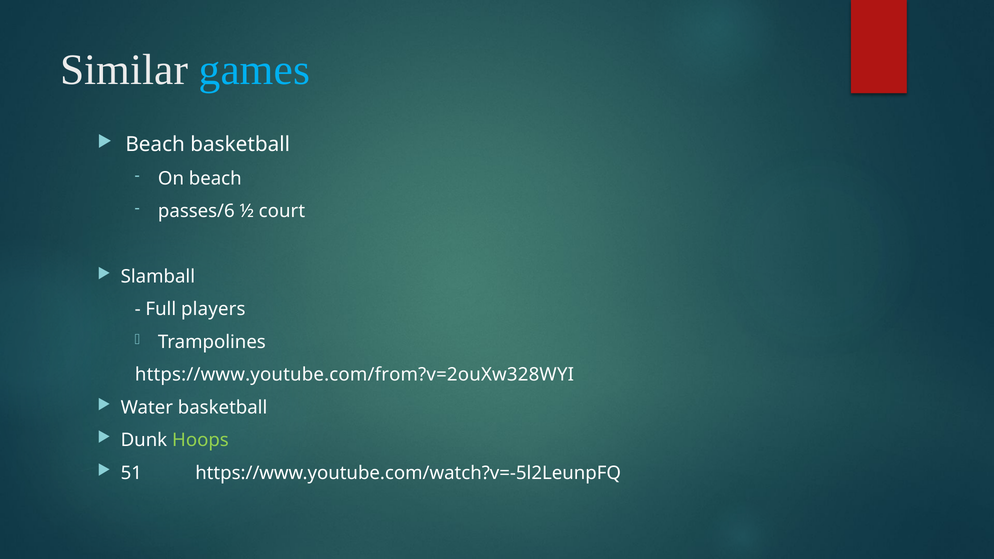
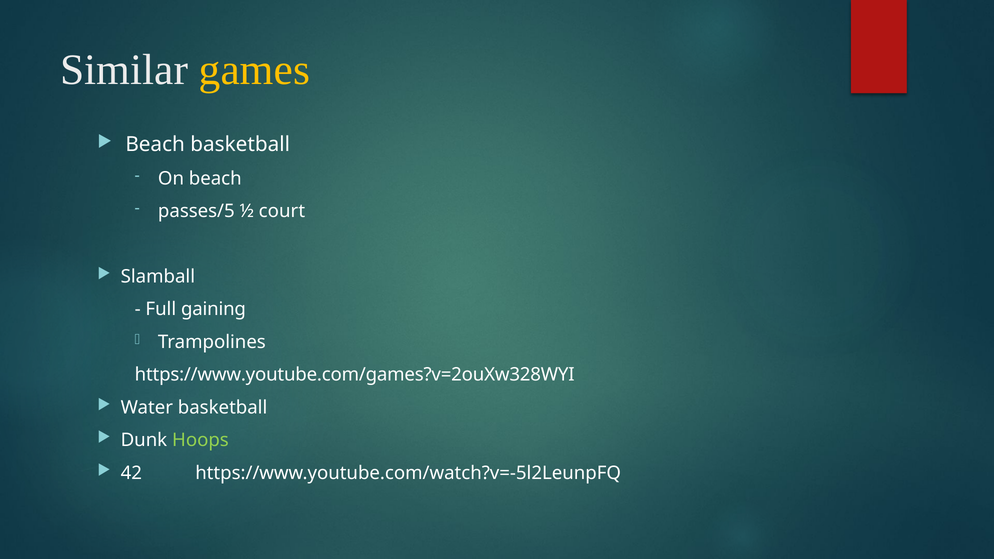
games colour: light blue -> yellow (254, 70)
passes/6: passes/6 -> passes/5 (196, 211)
players: players -> gaining (213, 309)
https://www.youtube.com/from?v=2ouXw328WYI: https://www.youtube.com/from?v=2ouXw328WYI -> https://www.youtube.com/games?v=2ouXw328WYI (355, 375)
51: 51 -> 42 (131, 473)
